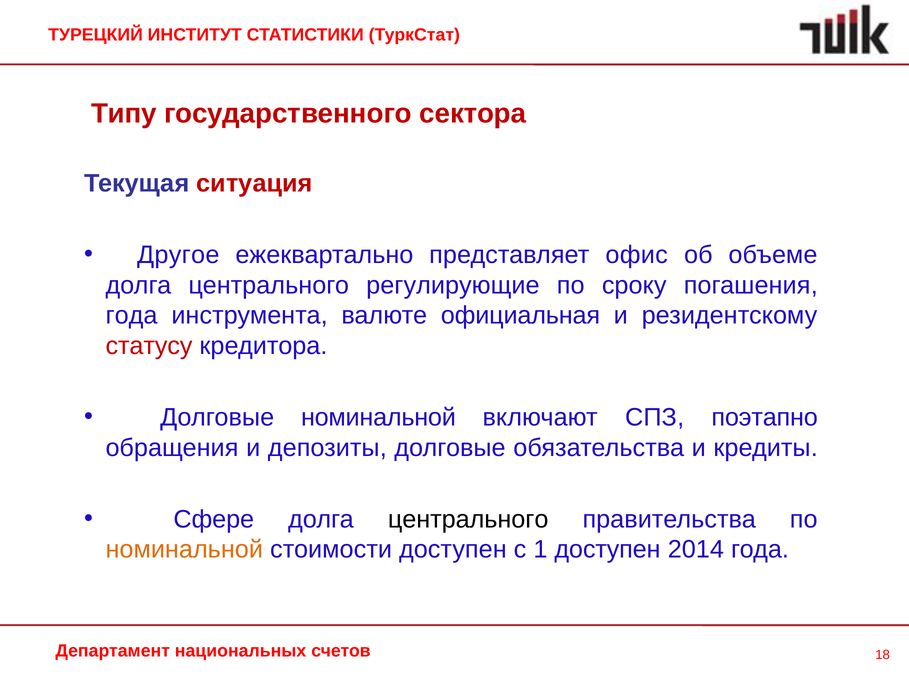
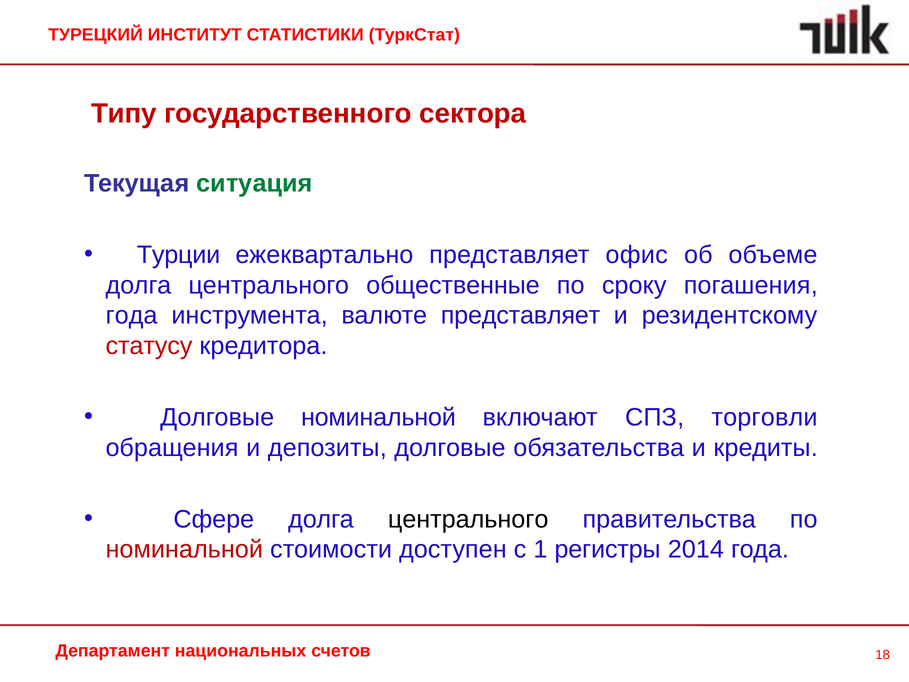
ситуация colour: red -> green (254, 183)
Другое: Другое -> Турции (179, 255)
регулирующие: регулирующие -> общественные (453, 285)
валюте официальная: официальная -> представляет (521, 315)
поэтапно: поэтапно -> торговли (764, 417)
номинальной colour: orange -> red (184, 549)
1 доступен: доступен -> регистры (608, 549)
